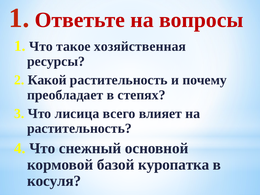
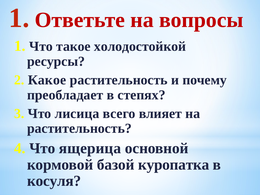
хозяйственная: хозяйственная -> холодостойкой (140, 46)
Какой: Какой -> Какое (47, 80)
снежный: снежный -> ящерица (90, 148)
